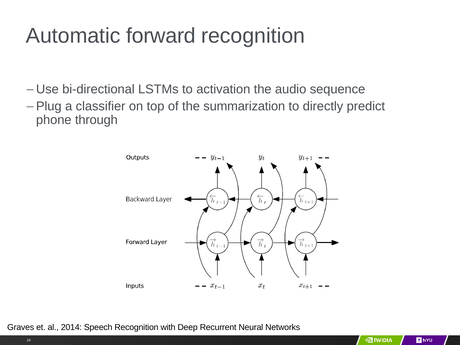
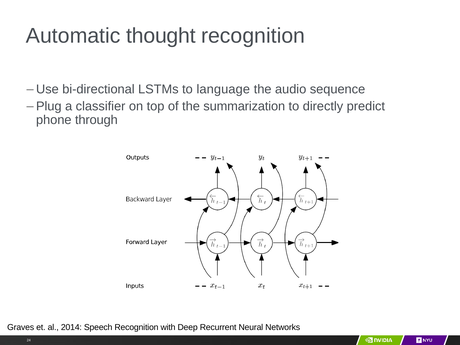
forward: forward -> thought (161, 36)
activation: activation -> language (223, 89)
